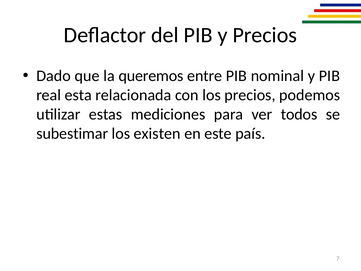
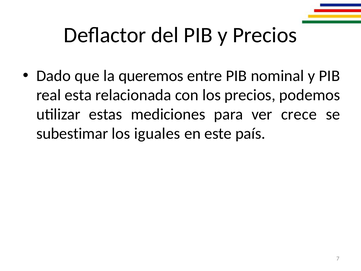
todos: todos -> crece (299, 114)
existen: existen -> iguales (157, 134)
